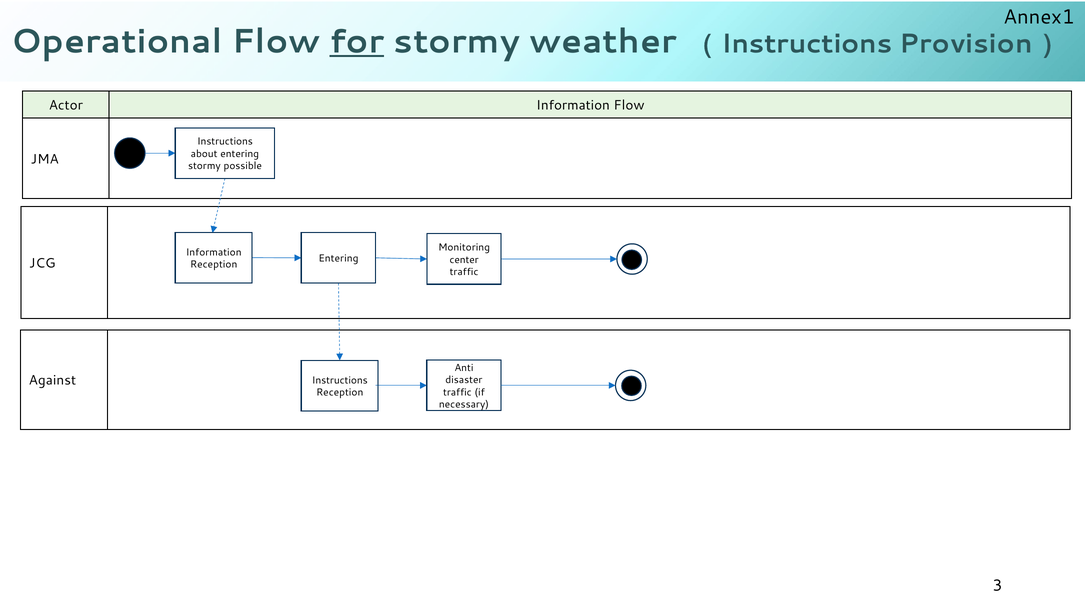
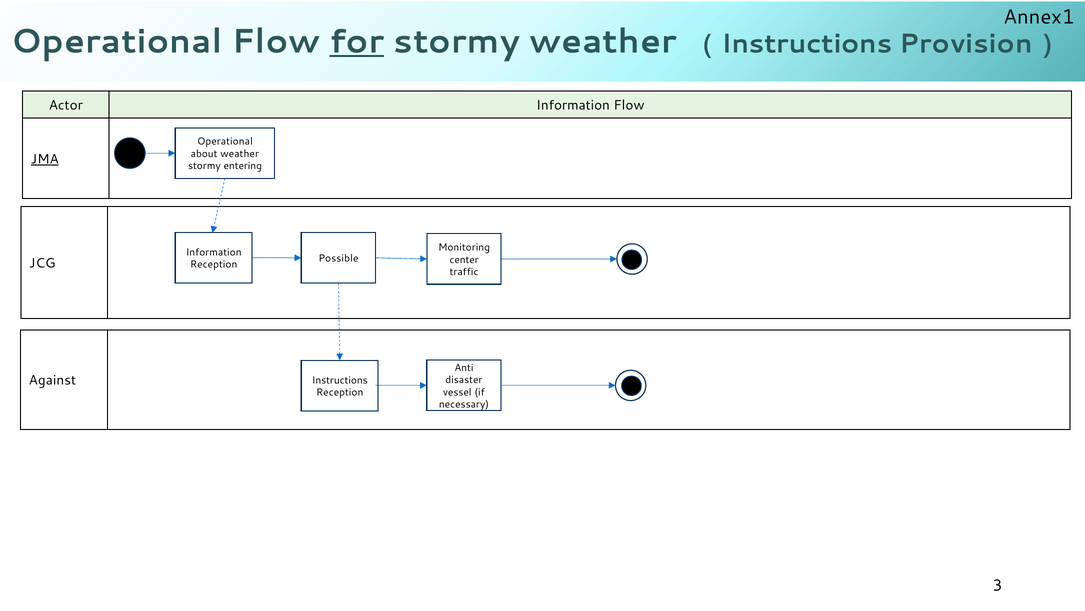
Instructions: Instructions -> Operational (225, 141)
about entering: entering -> weather (240, 154)
JMA underline: none -> present (45, 159)
possible: possible -> entering (243, 166)
Entering: Entering -> Possible (338, 258)
traffic: traffic -> vessel (457, 392)
